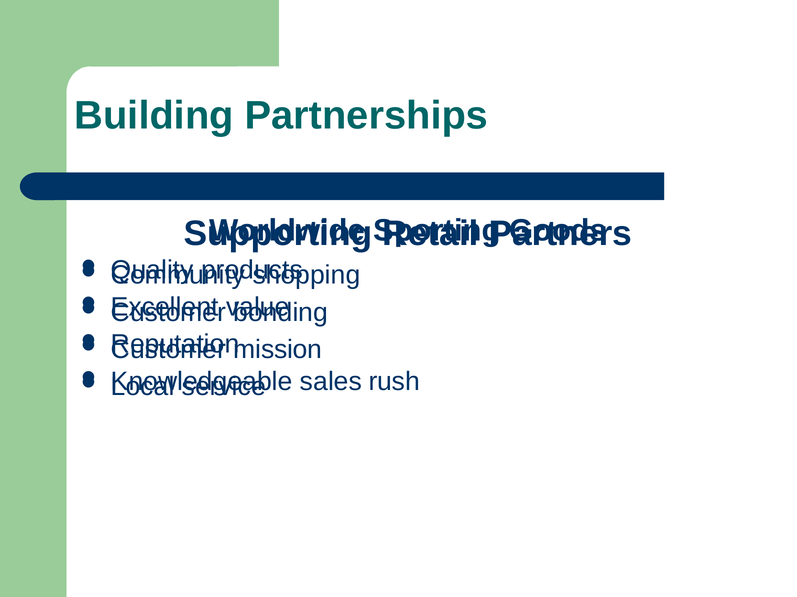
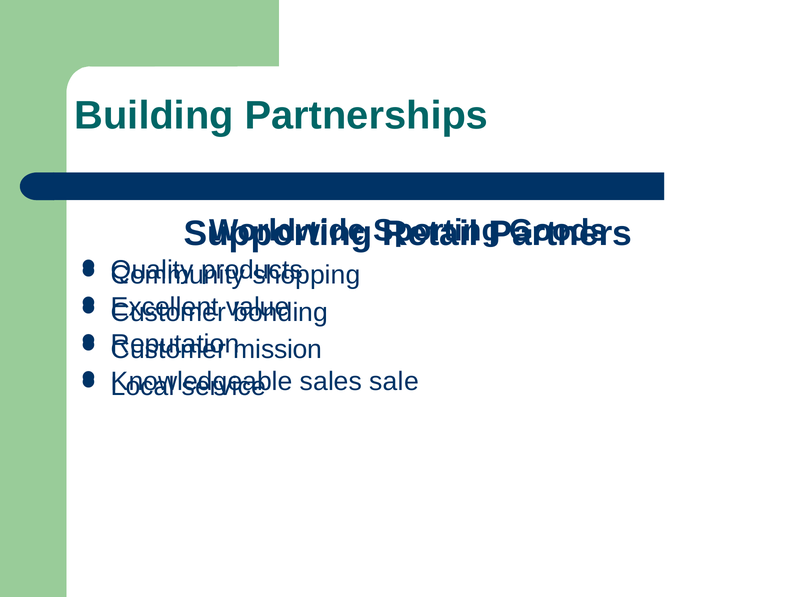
rush: rush -> sale (394, 382)
